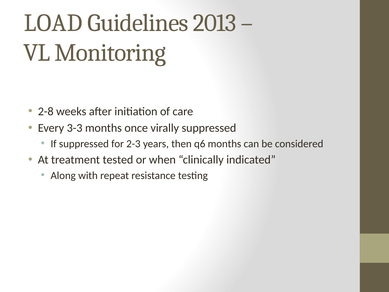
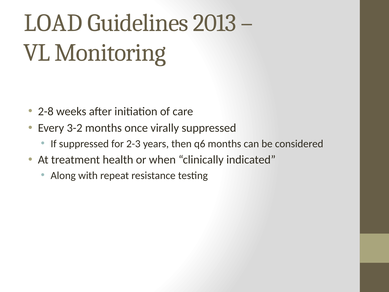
3-3: 3-3 -> 3-2 (75, 128)
tested: tested -> health (118, 160)
